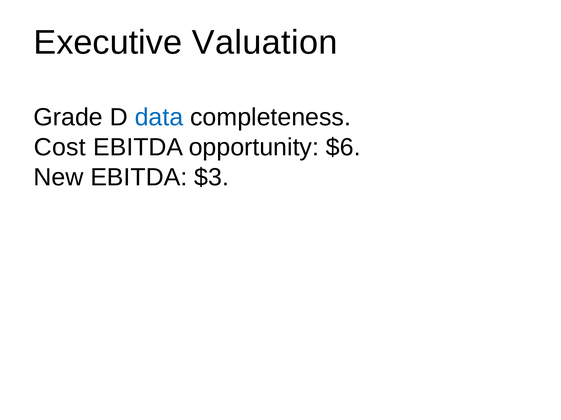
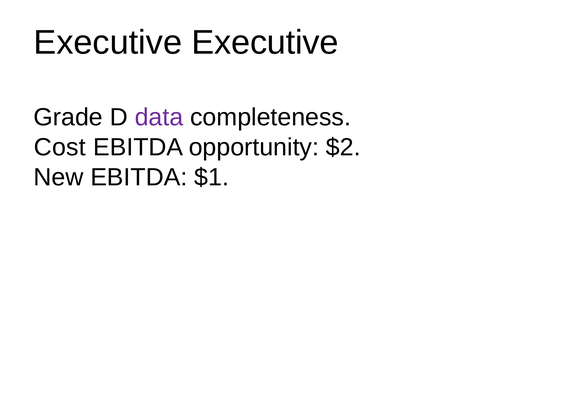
Executive Valuation: Valuation -> Executive (265, 43)
data colour: blue -> purple (159, 118)
$6: $6 -> $2 (343, 148)
$3: $3 -> $1 (212, 177)
